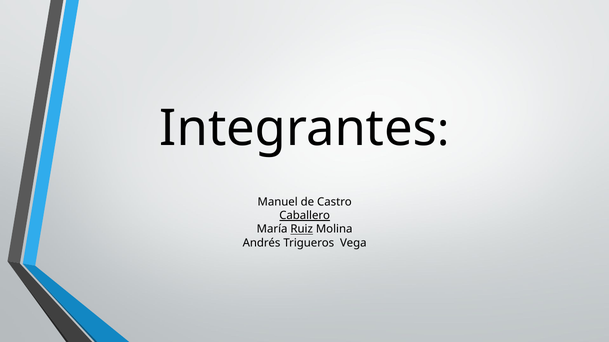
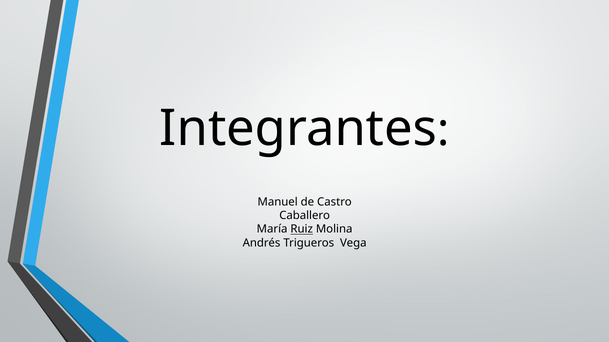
Caballero underline: present -> none (305, 216)
